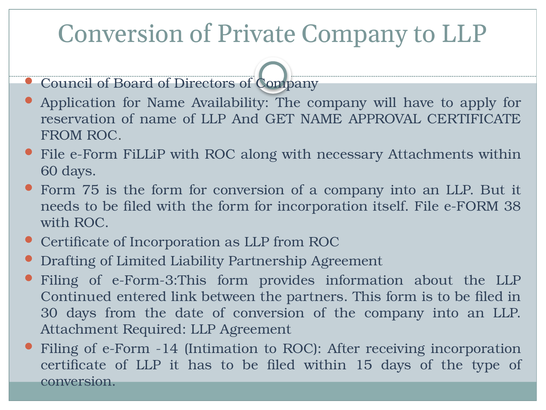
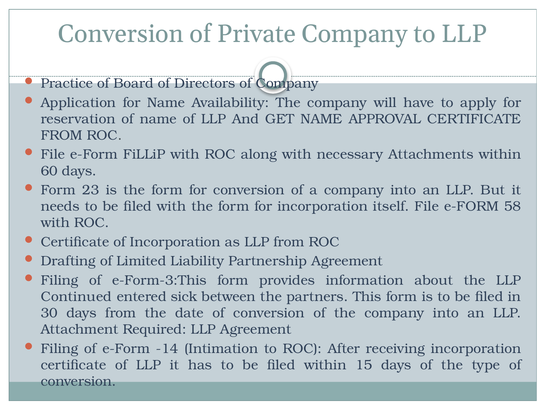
Council: Council -> Practice (67, 83)
75: 75 -> 23 (91, 190)
38: 38 -> 58 (512, 206)
link: link -> sick (184, 296)
